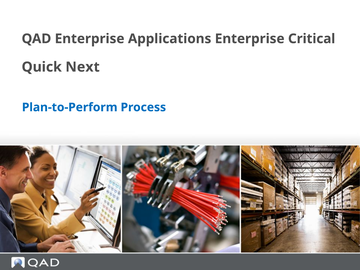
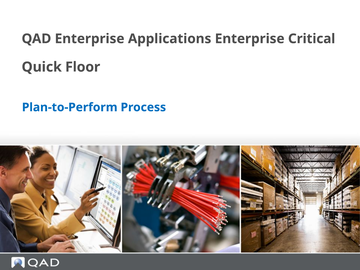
Next: Next -> Floor (83, 67)
